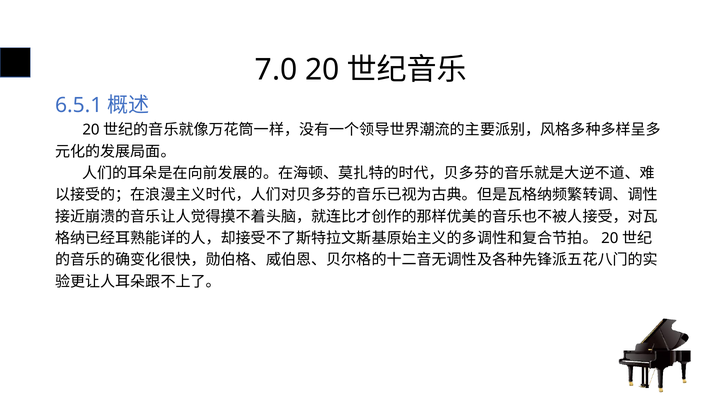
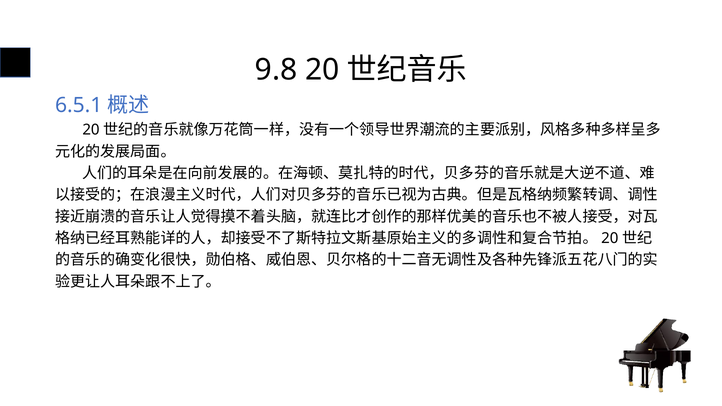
7.0: 7.0 -> 9.8 (276, 70)
